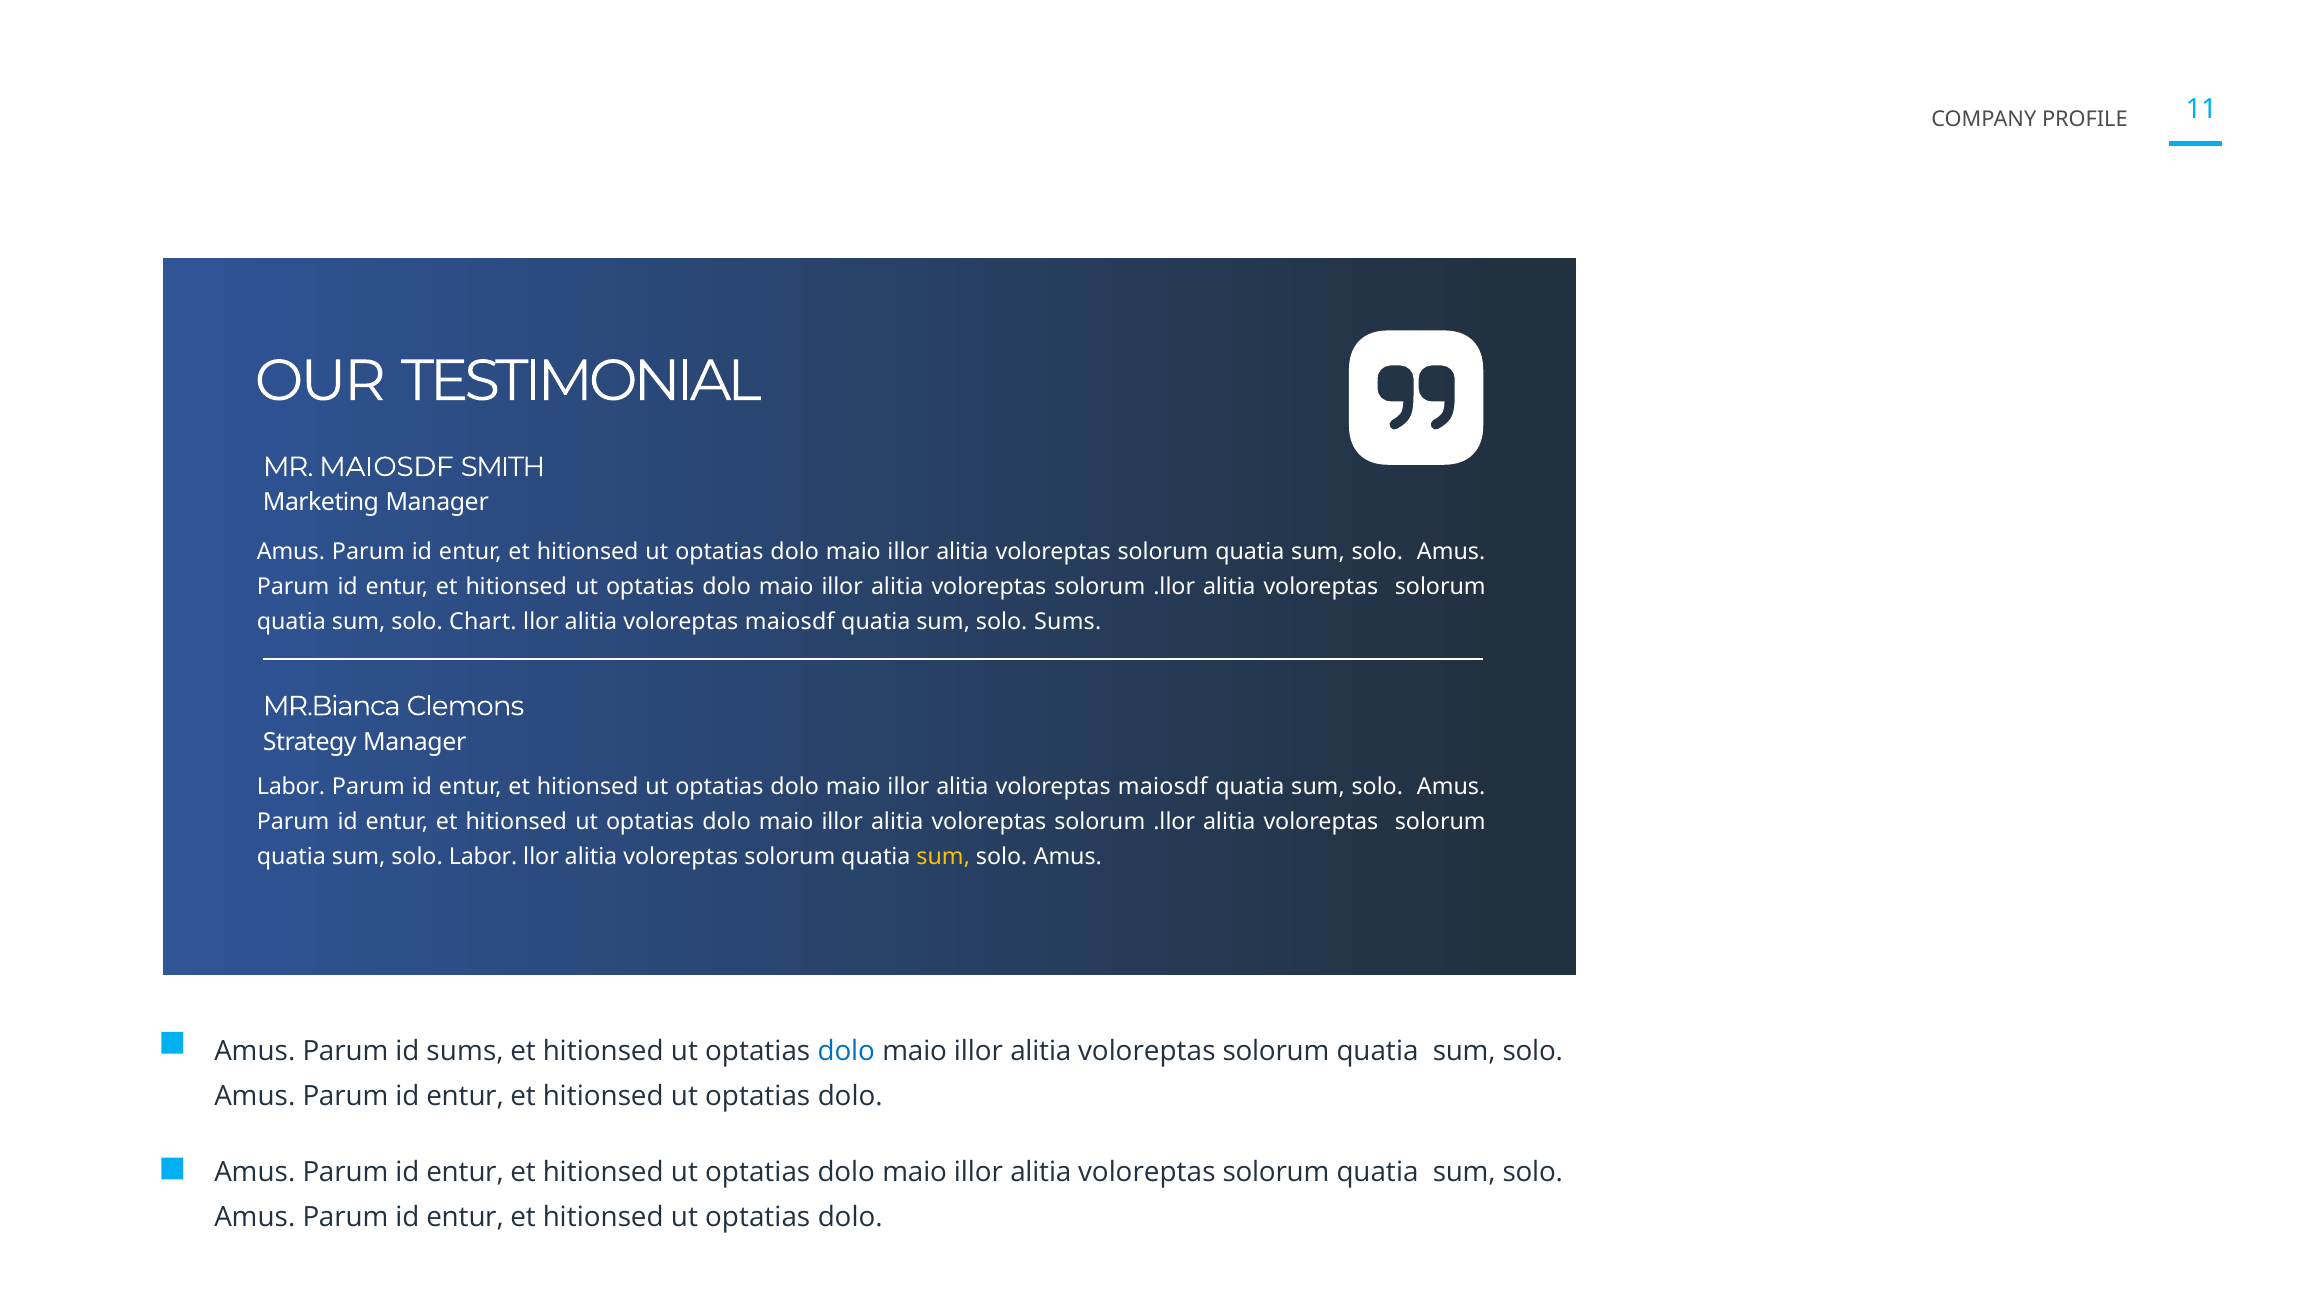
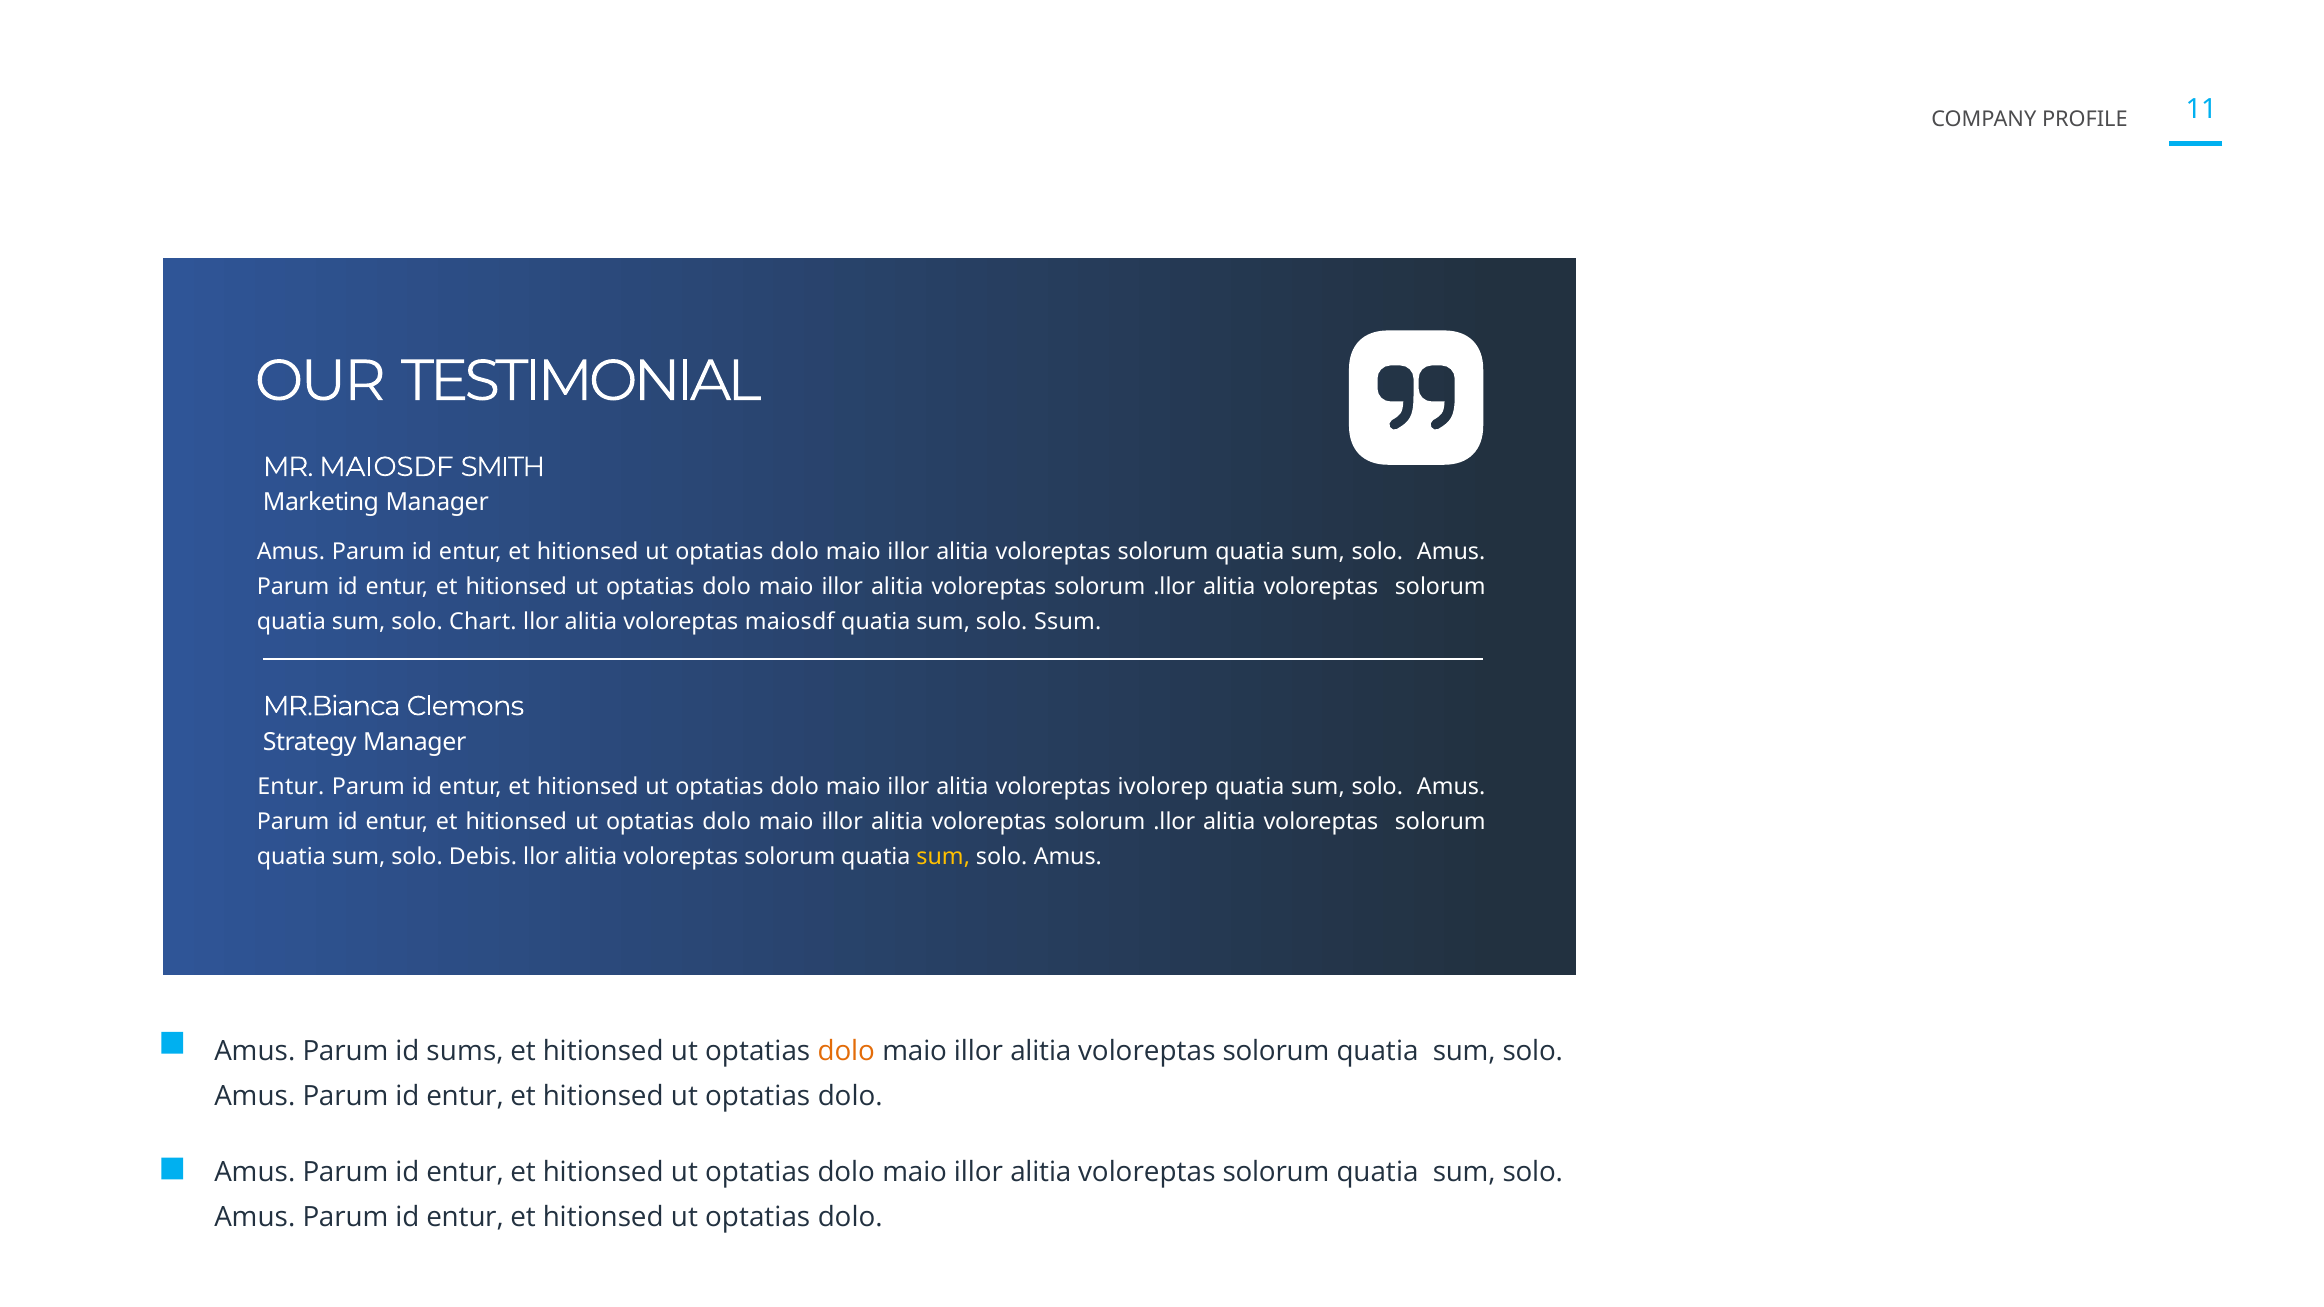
solo Sums: Sums -> Ssum (1068, 622)
Labor: Labor -> Entur (291, 787)
illor alitia voloreptas maiosdf: maiosdf -> ivolorep (1163, 787)
solo Labor: Labor -> Debis (483, 857)
dolo colour: blue -> orange (846, 1051)
